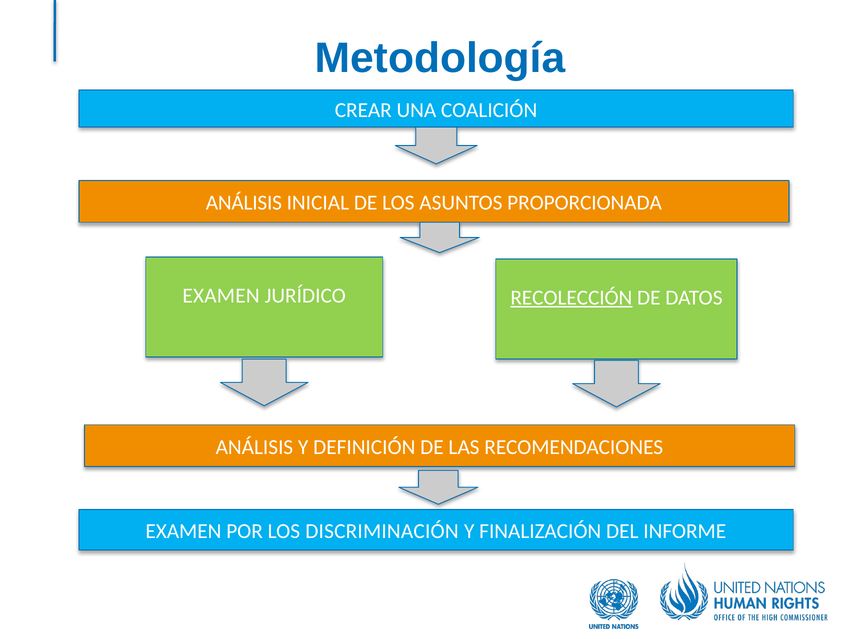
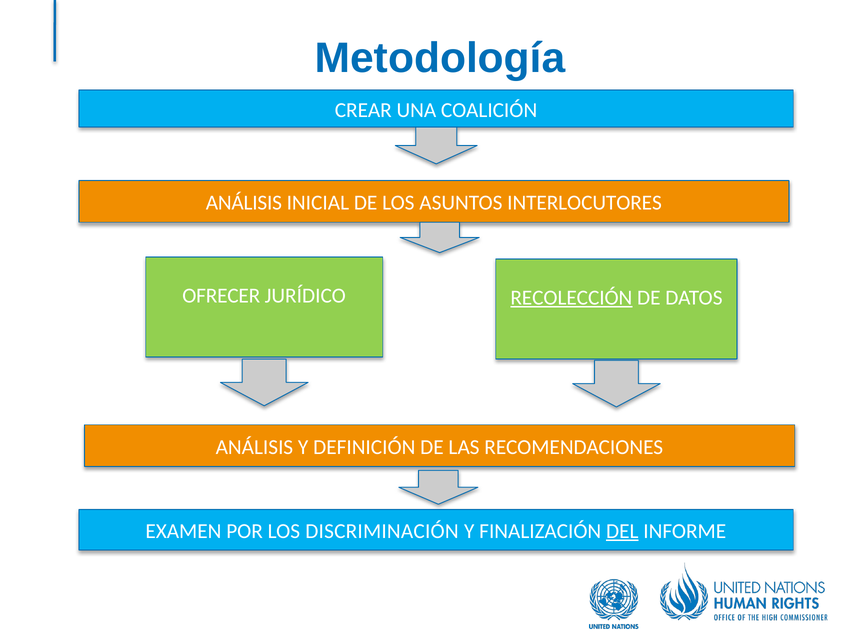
PROPORCIONADA: PROPORCIONADA -> INTERLOCUTORES (585, 203)
EXAMEN: EXAMEN -> OFRECER (221, 296)
DEL underline: none -> present (622, 531)
